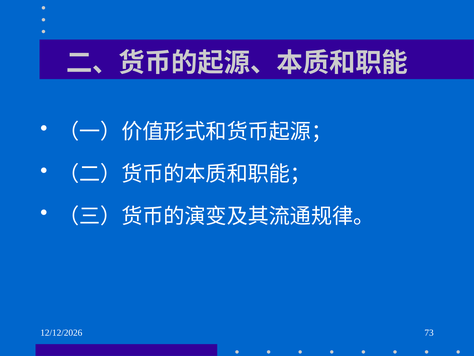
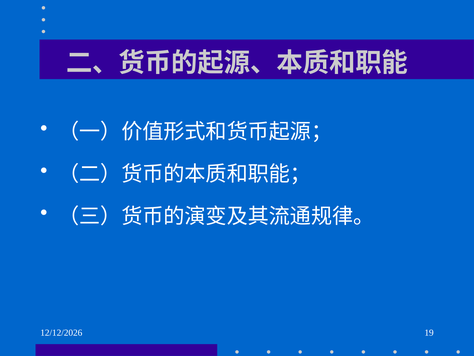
73: 73 -> 19 (429, 332)
